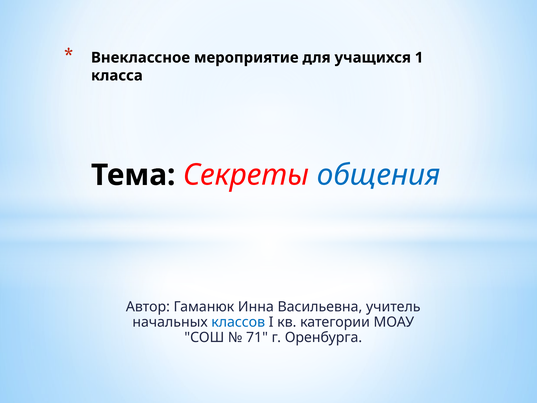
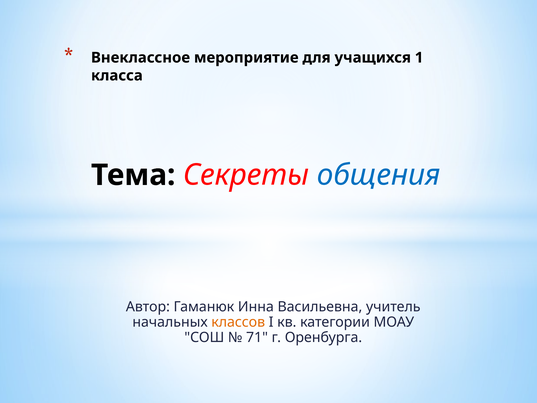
классов colour: blue -> orange (238, 322)
